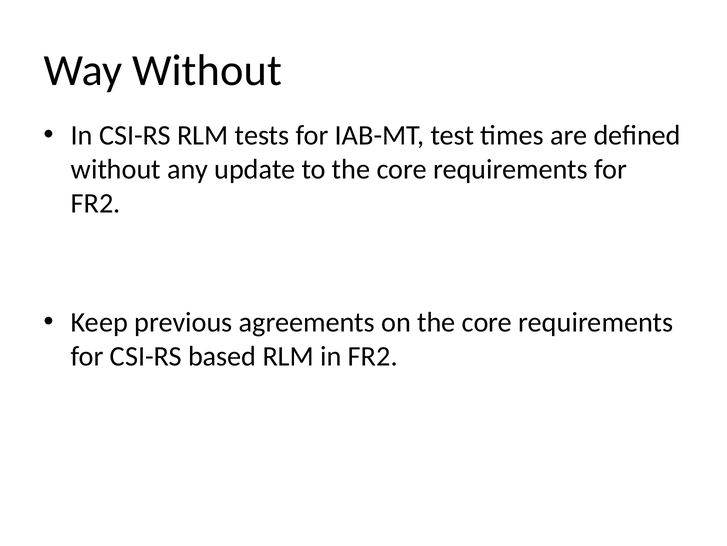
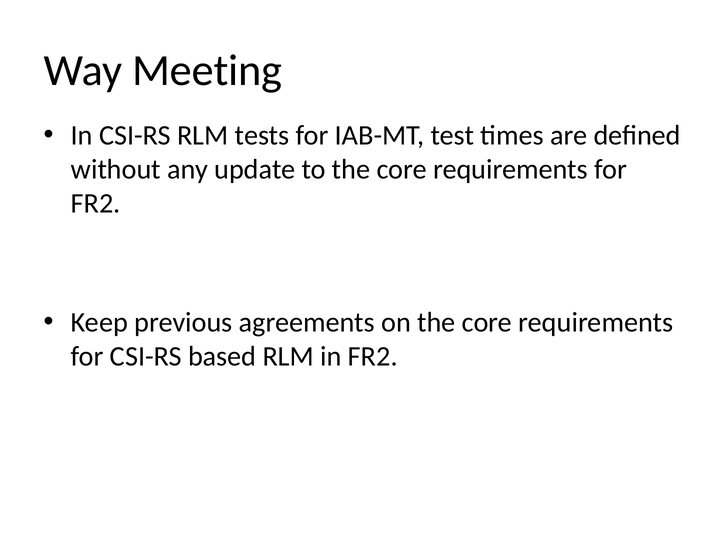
Way Without: Without -> Meeting (207, 70)
